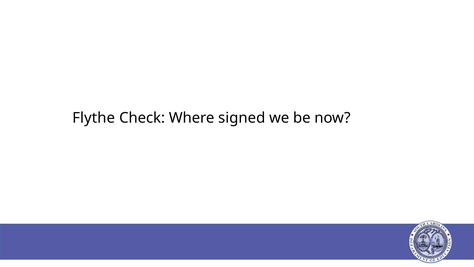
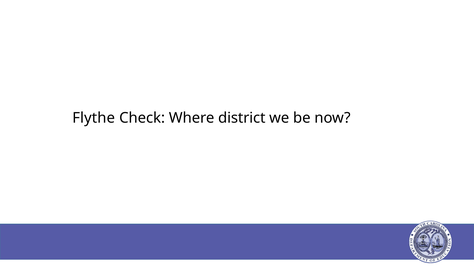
signed: signed -> district (242, 118)
